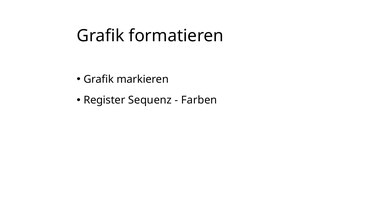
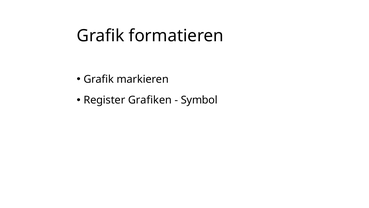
Sequenz: Sequenz -> Grafiken (150, 100)
Farben: Farben -> Symbol (199, 100)
